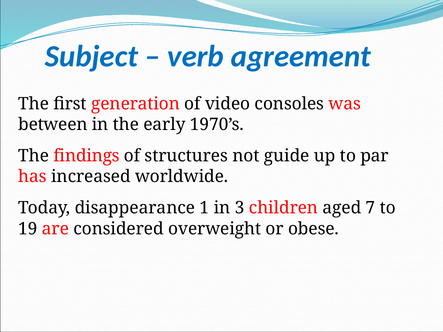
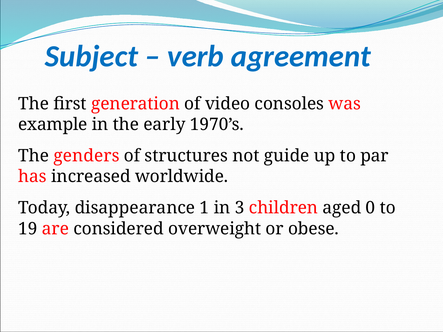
between: between -> example (53, 124)
findings: findings -> genders (86, 156)
7: 7 -> 0 (370, 208)
